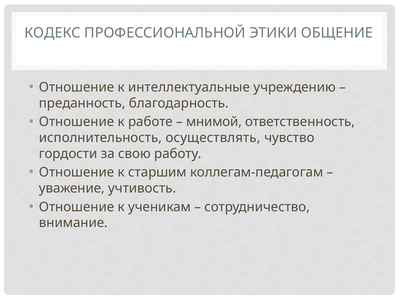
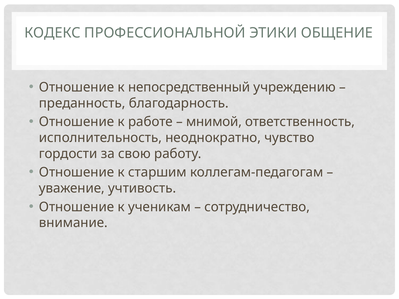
интеллектуальные: интеллектуальные -> непосредственный (189, 87)
осуществлять: осуществлять -> неоднократно (213, 138)
